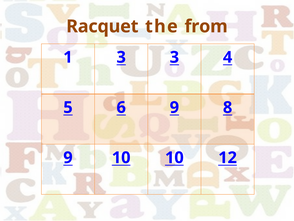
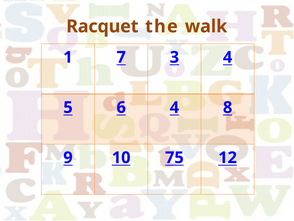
from: from -> walk (206, 26)
1 3: 3 -> 7 (121, 57)
6 9: 9 -> 4 (174, 107)
10 10: 10 -> 75 (174, 157)
